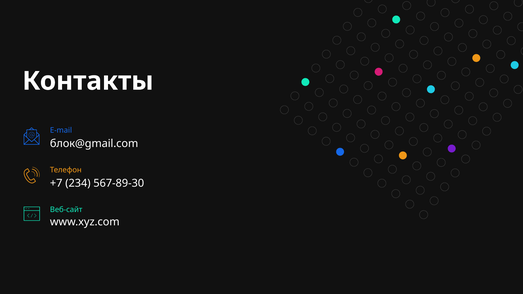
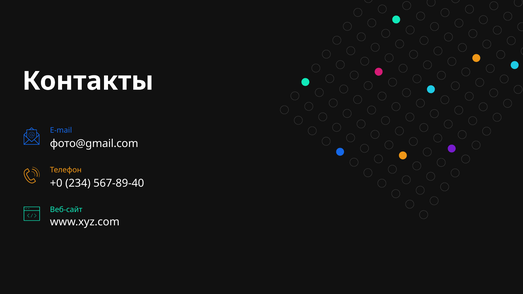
блок@gmail.com: блок@gmail.com -> фото@gmail.com (94, 144)
+7: +7 -> +0 (56, 184)
567-89-30: 567-89-30 -> 567-89-40 (119, 184)
